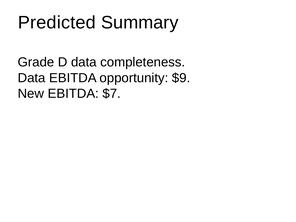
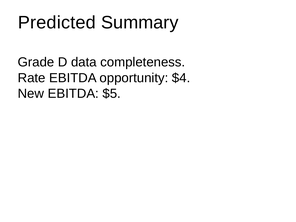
Data: Data -> Rate (32, 78)
$9: $9 -> $4 (181, 78)
$7: $7 -> $5 (112, 94)
